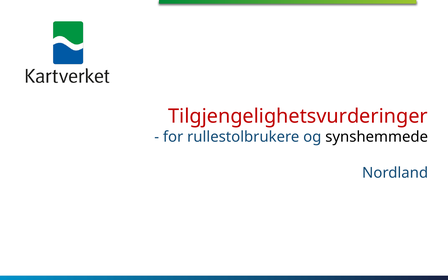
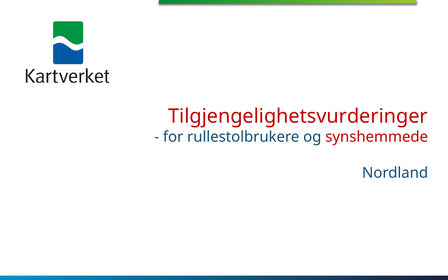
synshemmede colour: black -> red (377, 137)
